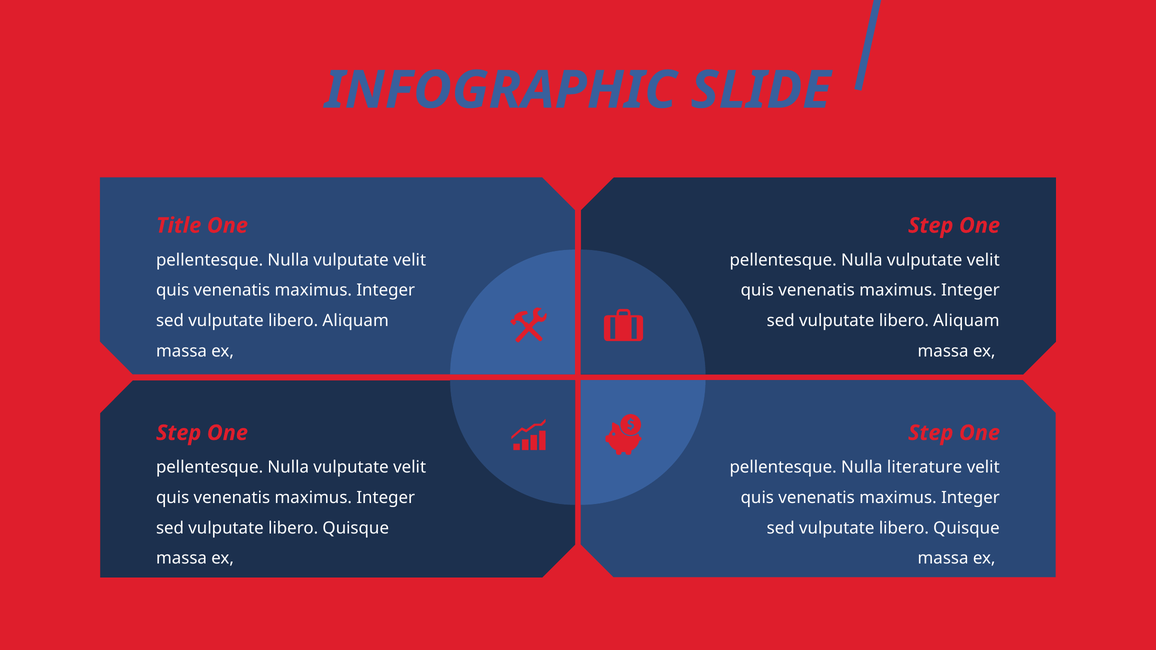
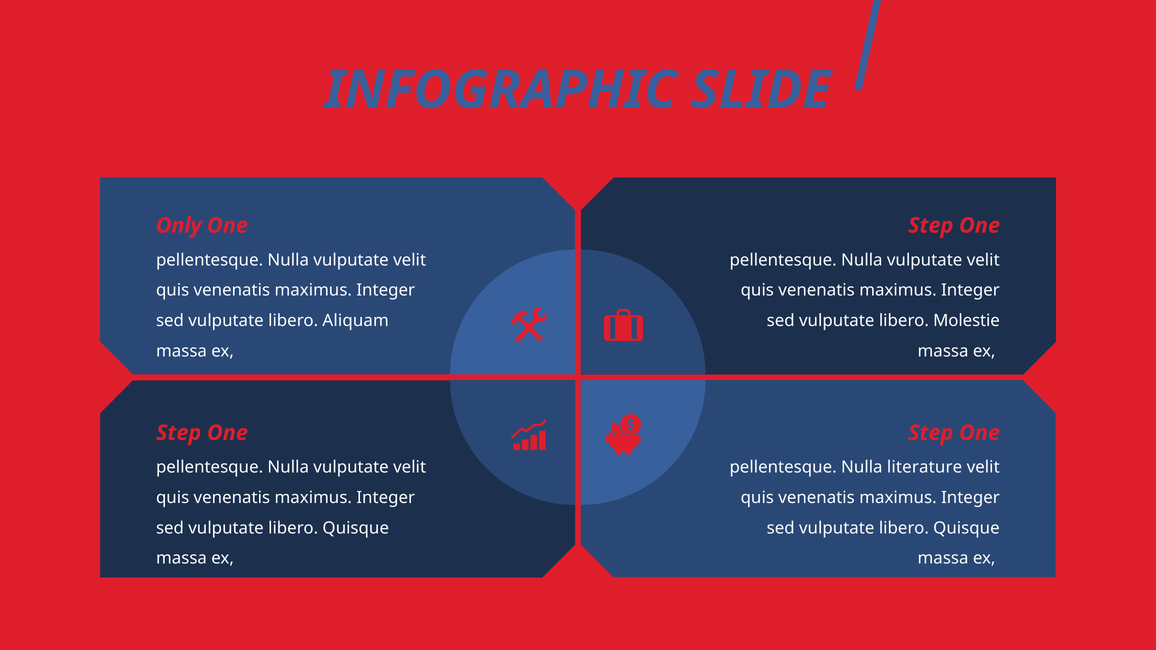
Title: Title -> Only (179, 226)
Aliquam: Aliquam -> Molestie (967, 321)
